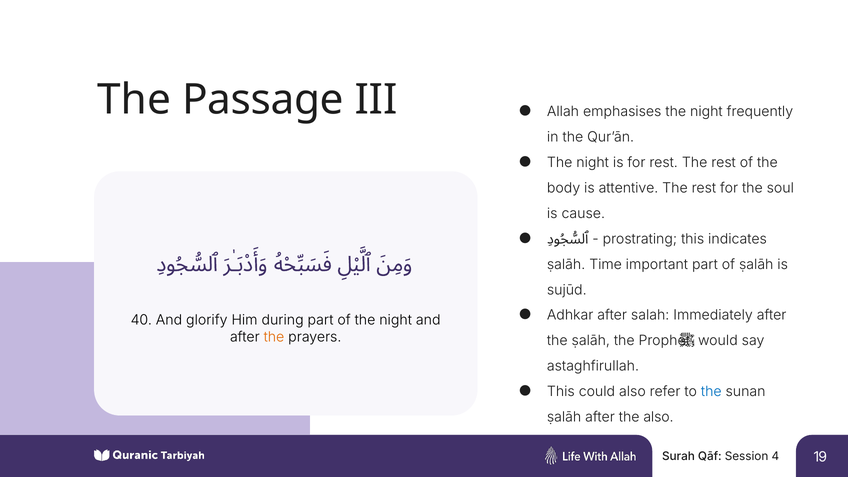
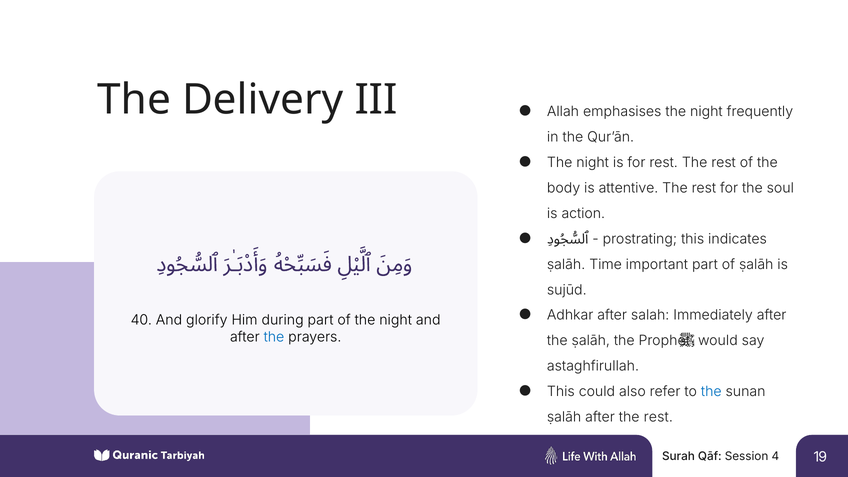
Passage: Passage -> Delivery (263, 100)
cause: cause -> action (583, 214)
the colour: orange -> blue (274, 337)
after the also: also -> rest (658, 417)
